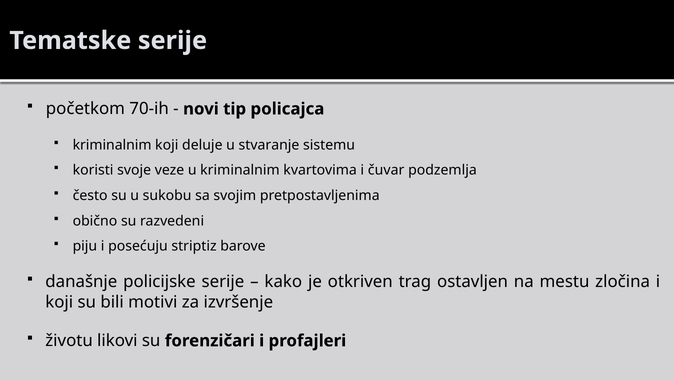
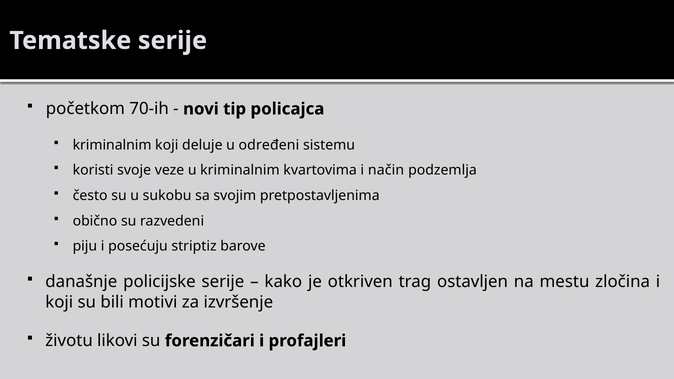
stvaranje: stvaranje -> određeni (269, 145)
čuvar: čuvar -> način (386, 170)
